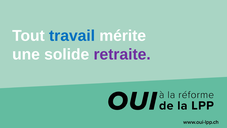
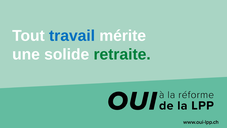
retraite colour: purple -> green (122, 54)
